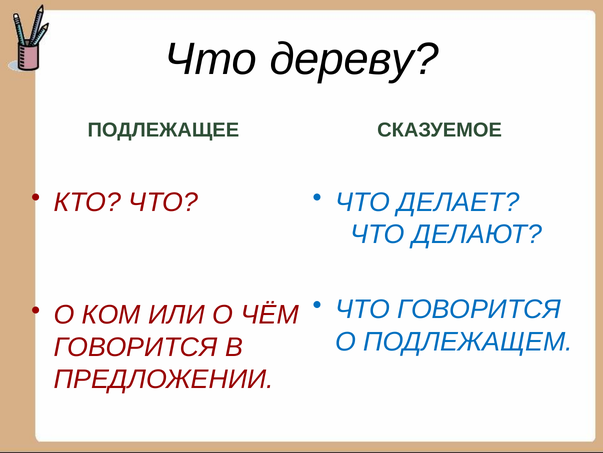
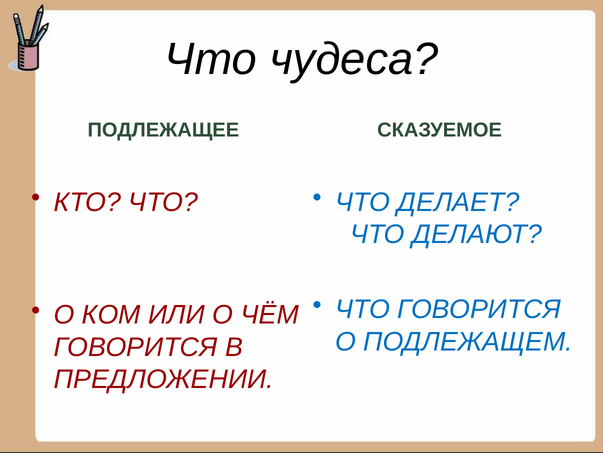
дереву: дереву -> чудеса (354, 59)
